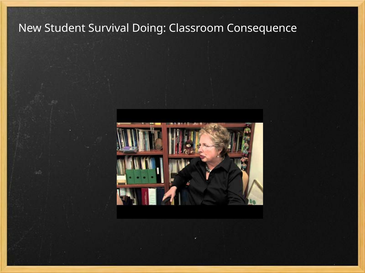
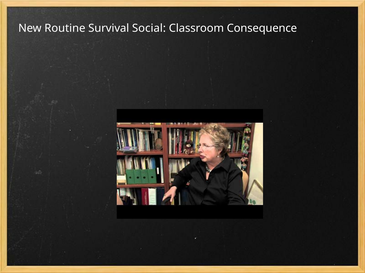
Student: Student -> Routine (65, 28)
Doing: Doing -> Social (149, 28)
